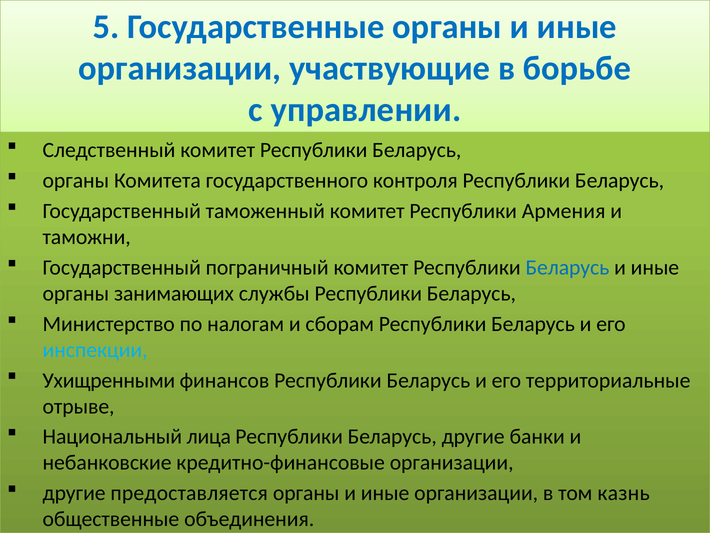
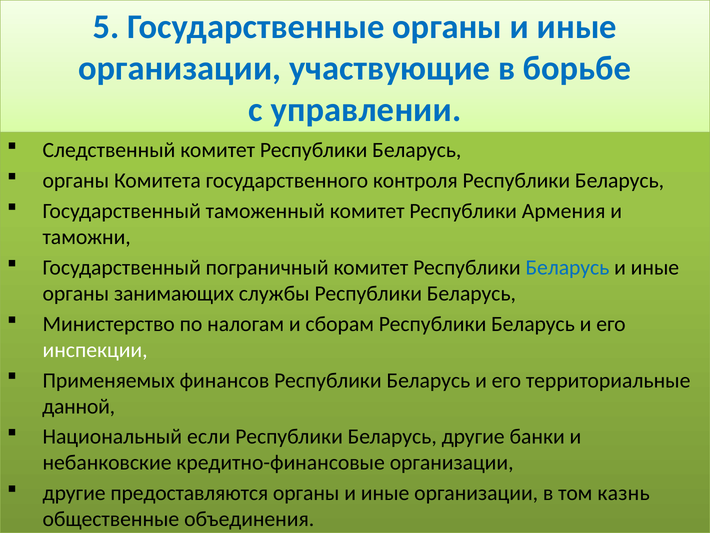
инспекции colour: light blue -> white (95, 350)
Ухищренными: Ухищренными -> Применяемых (109, 380)
отрыве: отрыве -> данной (79, 406)
лица: лица -> если (209, 436)
предоставляется: предоставляется -> предоставляются (189, 493)
